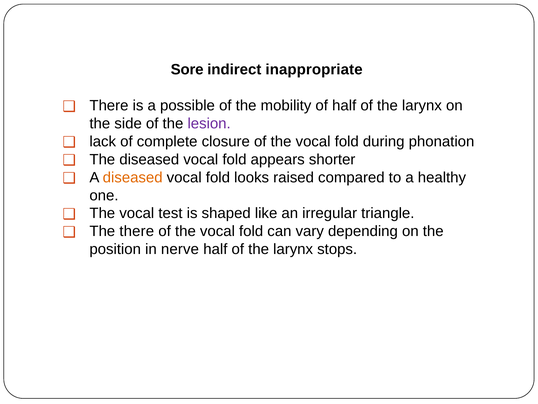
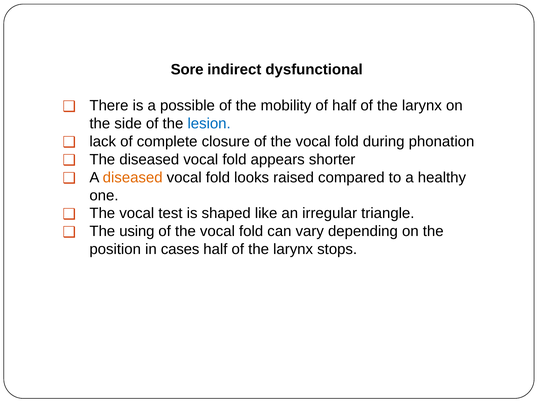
inappropriate: inappropriate -> dysfunctional (314, 70)
lesion colour: purple -> blue (209, 123)
The there: there -> using (137, 231)
nerve: nerve -> cases (180, 249)
